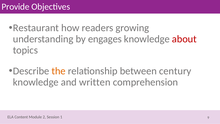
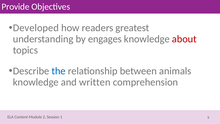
Restaurant: Restaurant -> Developed (36, 28)
growing: growing -> greatest (132, 28)
the colour: orange -> blue (59, 71)
century: century -> animals (175, 71)
